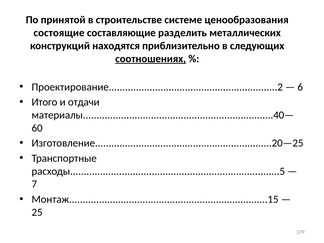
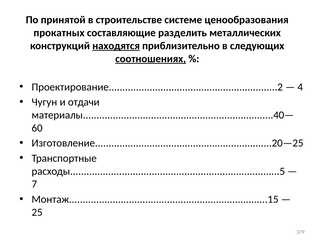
состоящие: состоящие -> прокатных (59, 33)
находятся underline: none -> present (116, 46)
6: 6 -> 4 (300, 87)
Итого: Итого -> Чугун (44, 102)
